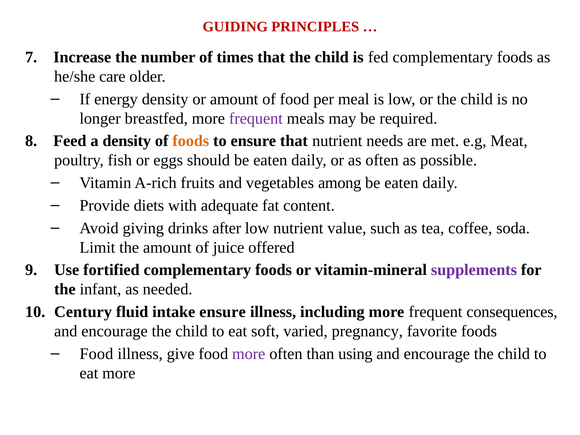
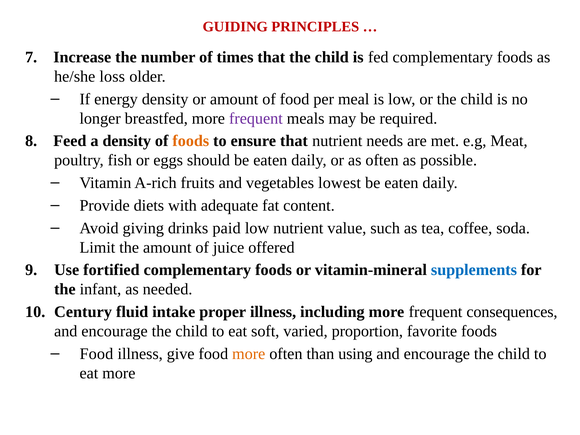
care: care -> loss (112, 77)
among: among -> lowest (340, 183)
after: after -> paid (227, 228)
supplements colour: purple -> blue (474, 270)
intake ensure: ensure -> proper (223, 312)
pregnancy: pregnancy -> proportion (367, 331)
more colour: purple -> orange (249, 354)
